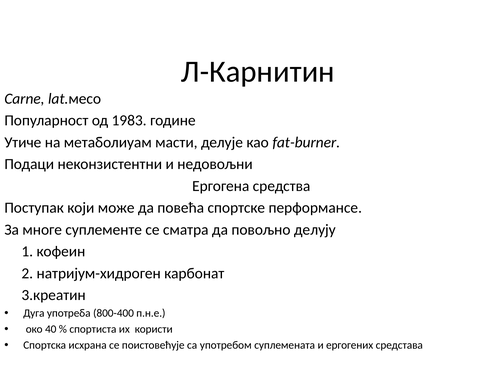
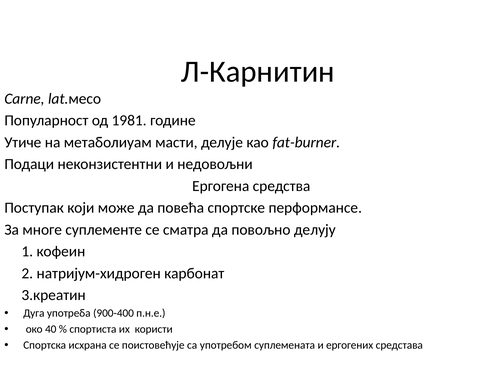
1983: 1983 -> 1981 (129, 121)
800-400: 800-400 -> 900-400 (113, 313)
